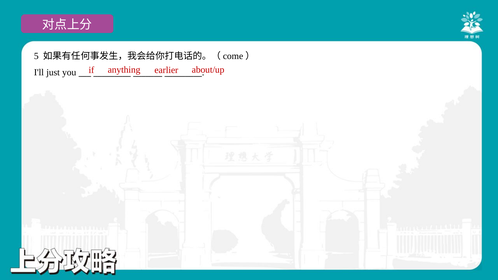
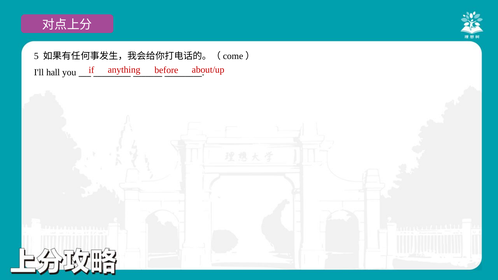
earlier: earlier -> before (166, 70)
just: just -> hall (53, 72)
